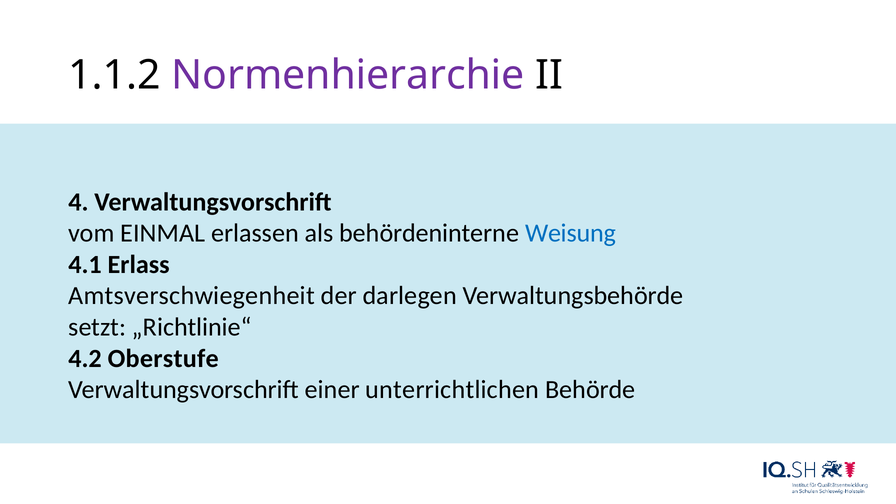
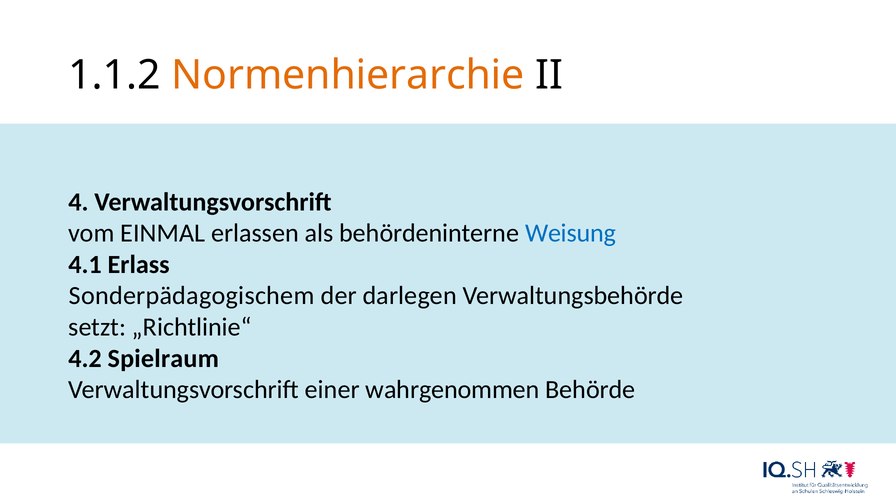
Normenhierarchie colour: purple -> orange (348, 75)
Amtsverschwiegenheit: Amtsverschwiegenheit -> Sonderpädagogischem (192, 296)
Oberstufe: Oberstufe -> Spielraum (163, 358)
unterrichtlichen: unterrichtlichen -> wahrgenommen (452, 390)
